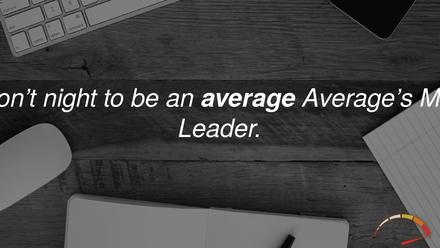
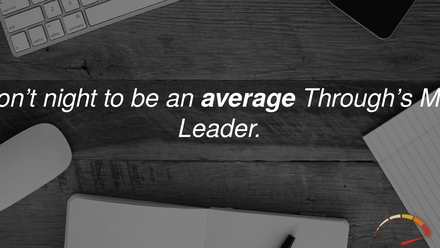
Average’s: Average’s -> Through’s (358, 98)
